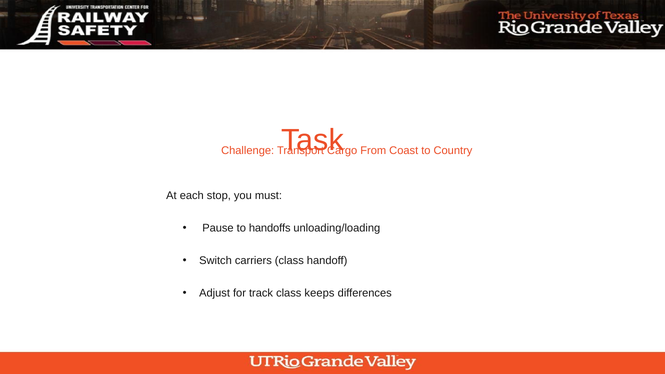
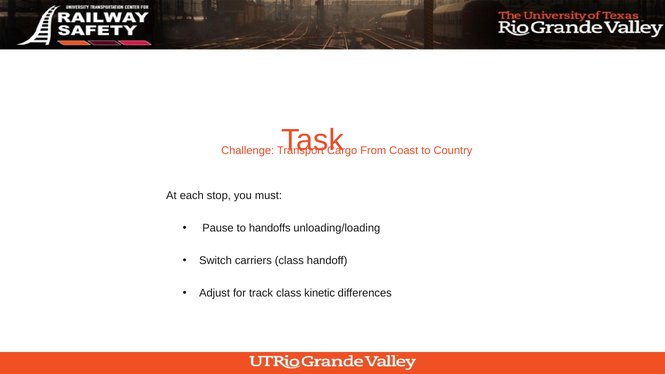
keeps: keeps -> kinetic (320, 293)
